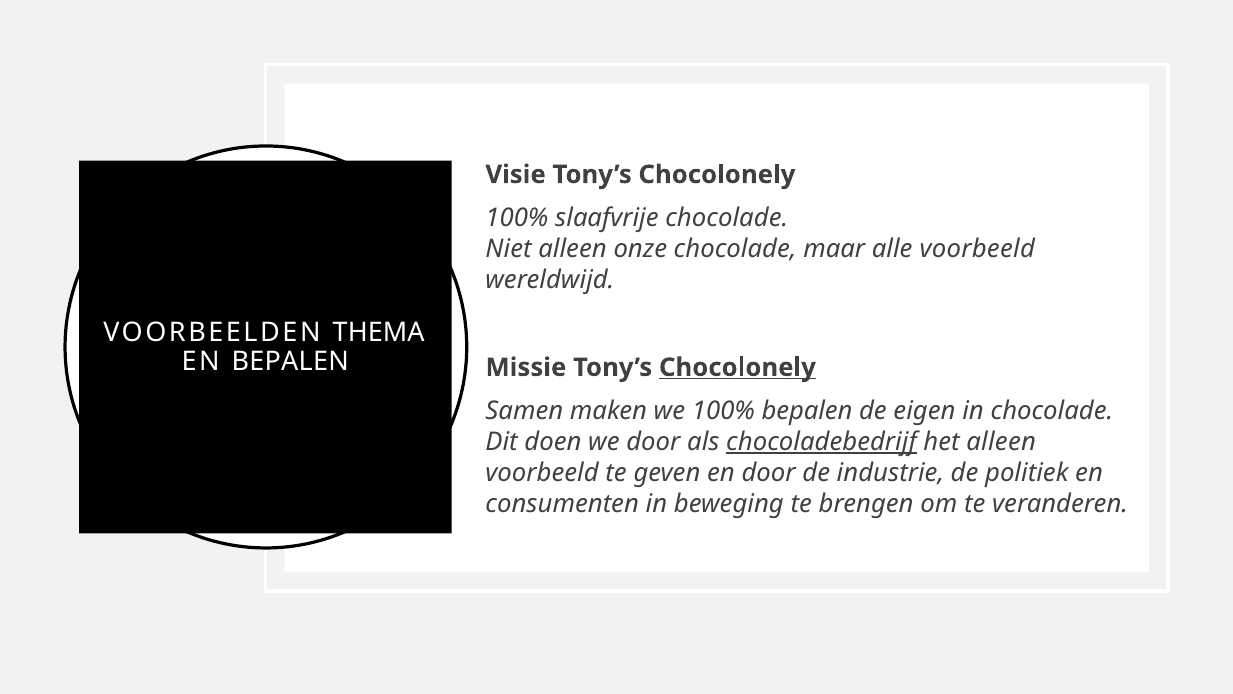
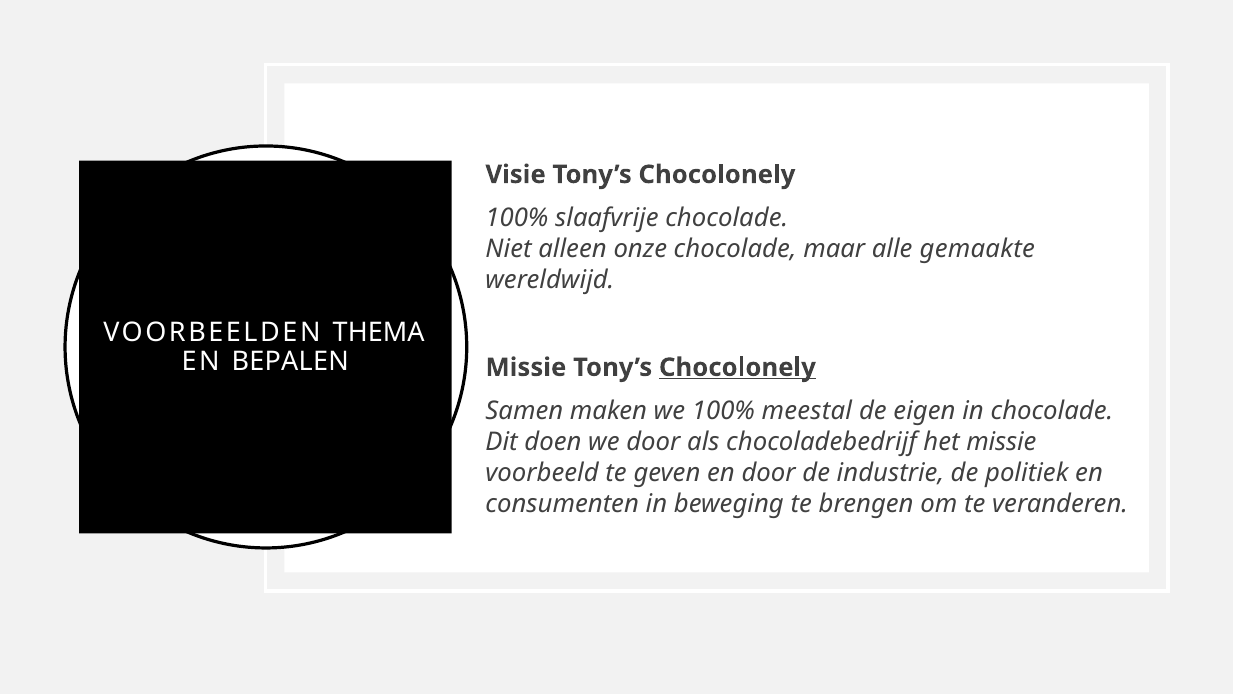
alle voorbeeld: voorbeeld -> gemaakte (977, 249)
100% bepalen: bepalen -> meestal (807, 411)
chocoladebedrijf underline: present -> none (821, 442)
het alleen: alleen -> missie (1001, 442)
